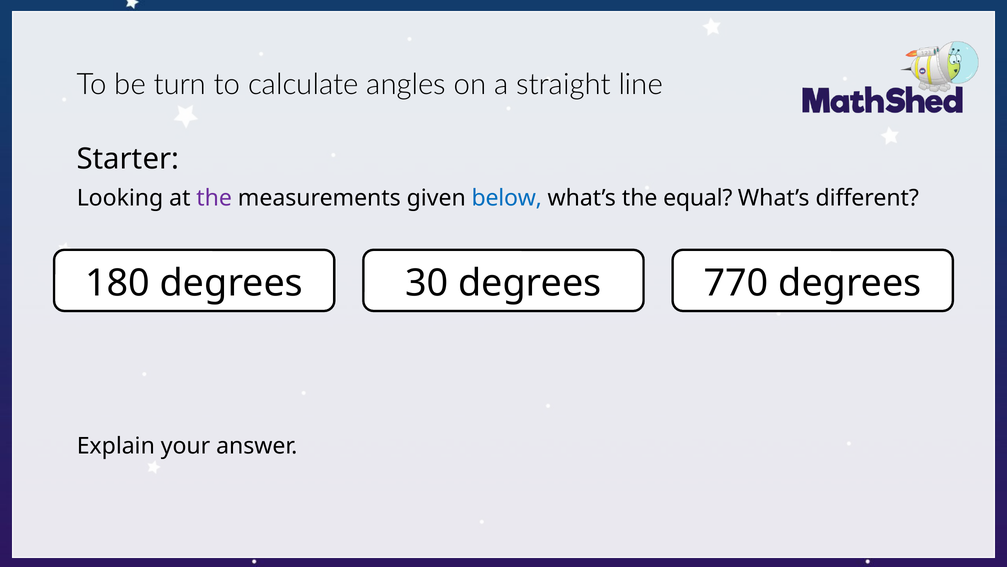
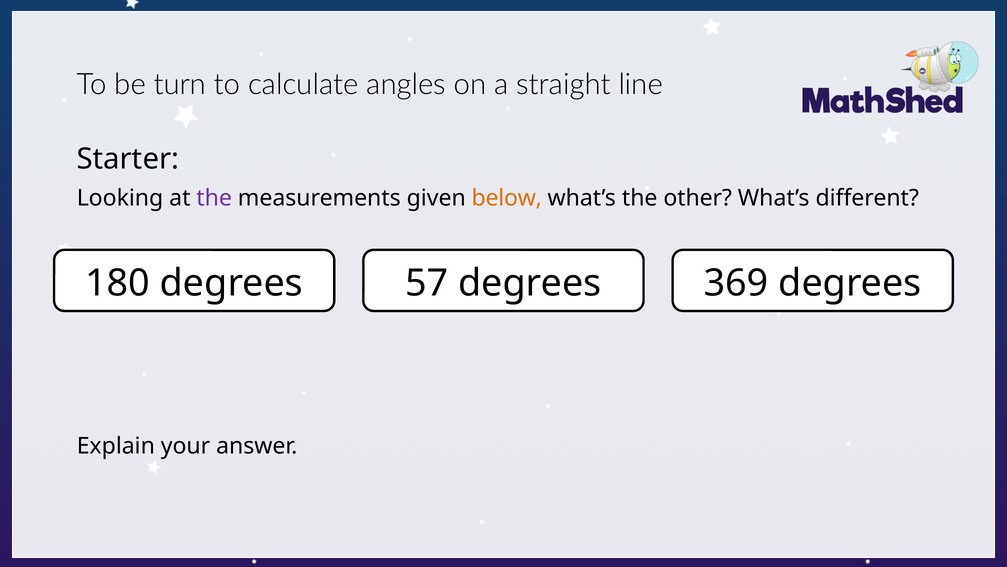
below colour: blue -> orange (507, 198)
equal: equal -> other (698, 198)
30: 30 -> 57 (427, 283)
770: 770 -> 369 (736, 283)
